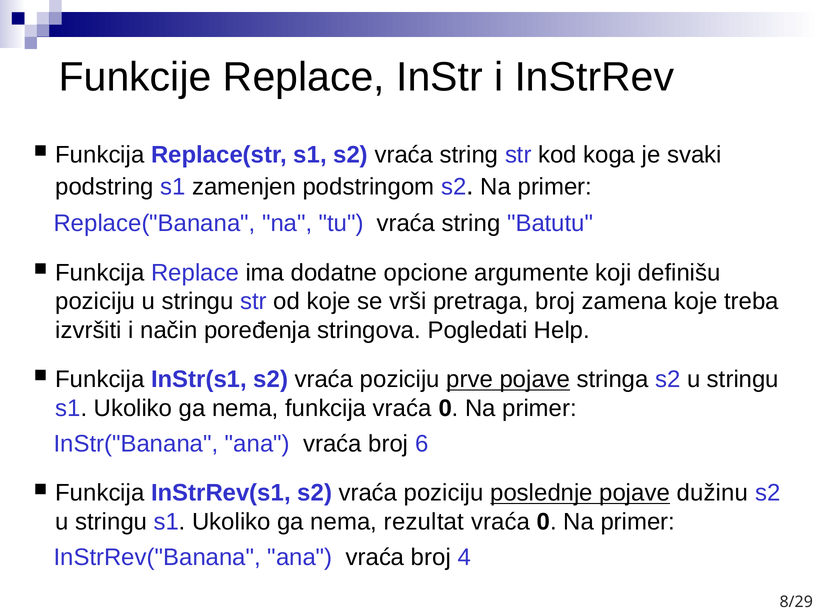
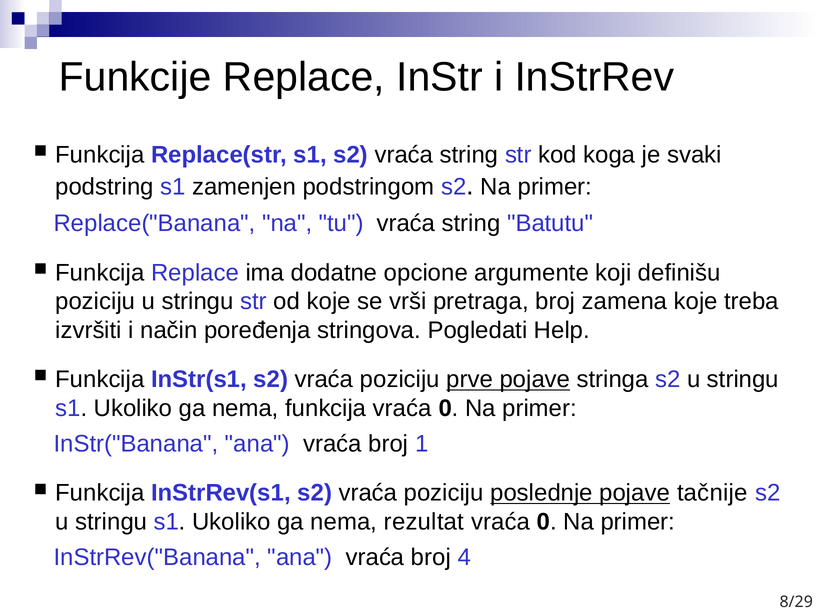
6: 6 -> 1 (422, 444)
dužinu: dužinu -> tačnije (712, 493)
